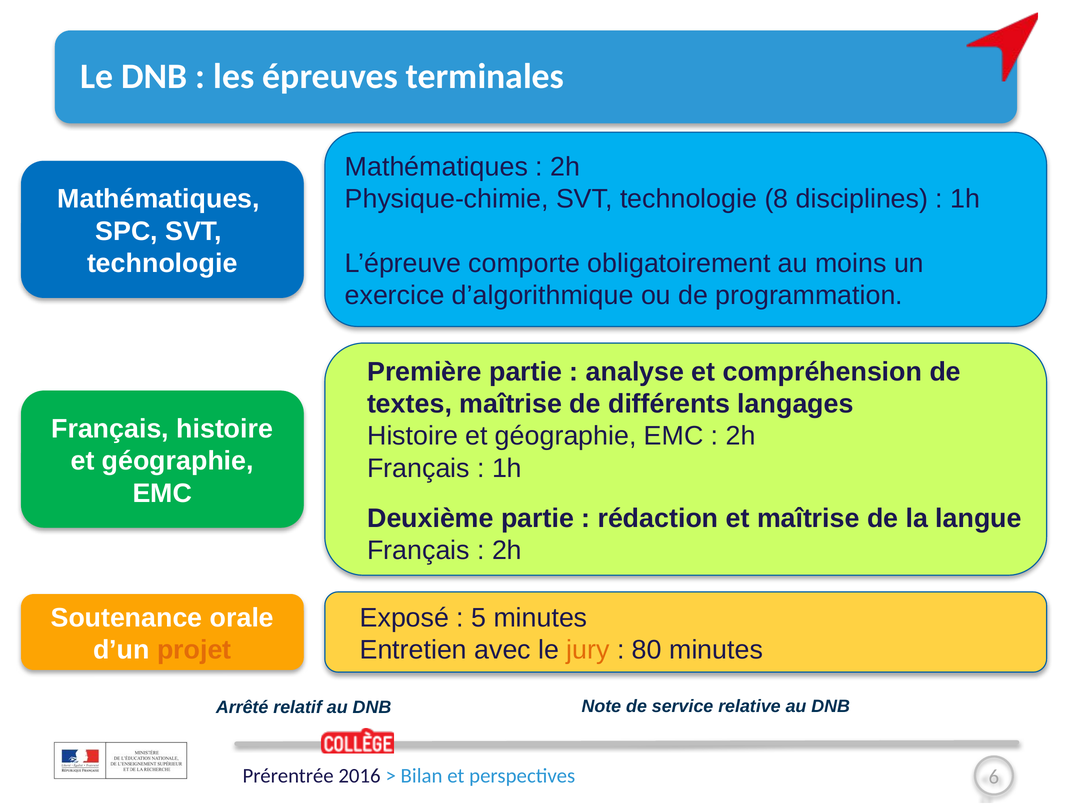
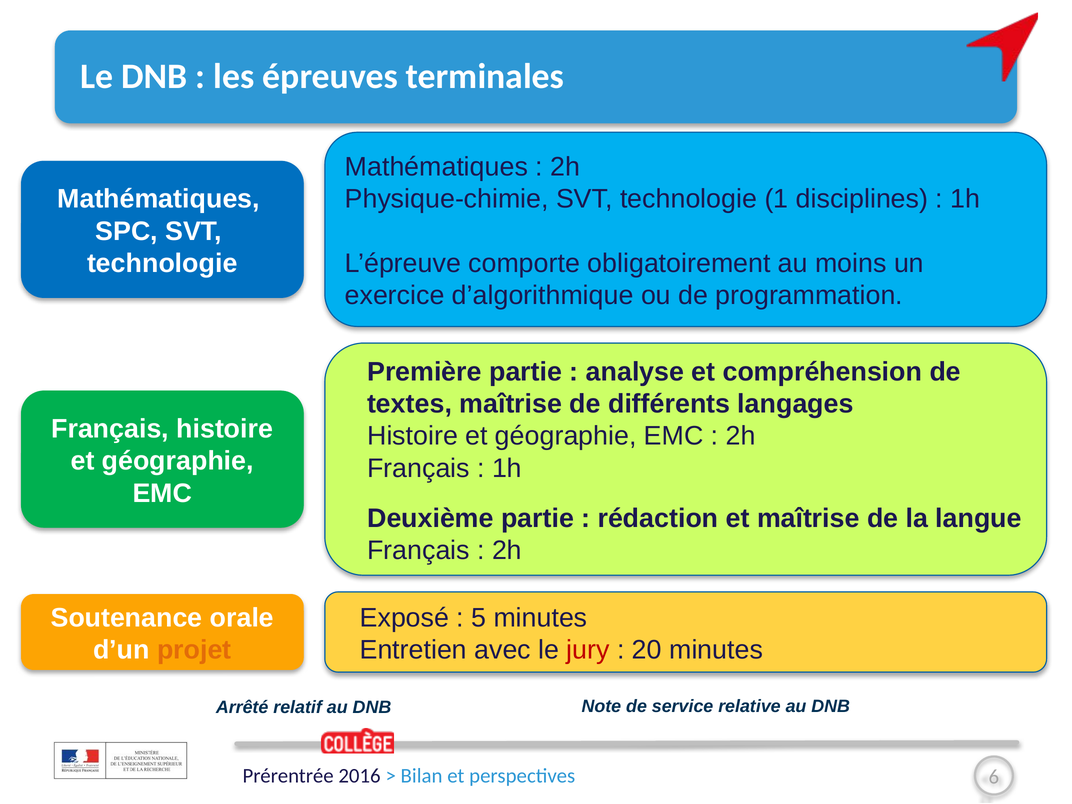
8: 8 -> 1 (776, 199)
jury colour: orange -> red (588, 650)
80: 80 -> 20 (647, 650)
